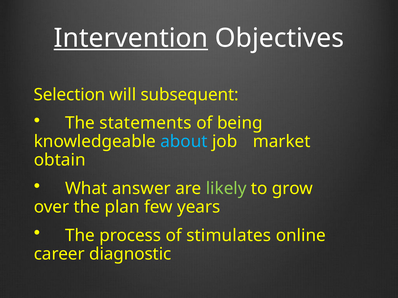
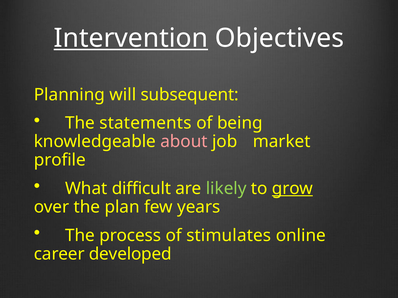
Selection: Selection -> Planning (69, 95)
about colour: light blue -> pink (184, 142)
obtain: obtain -> profile (60, 160)
answer: answer -> difficult (141, 189)
grow underline: none -> present (292, 189)
diagnostic: diagnostic -> developed (130, 254)
